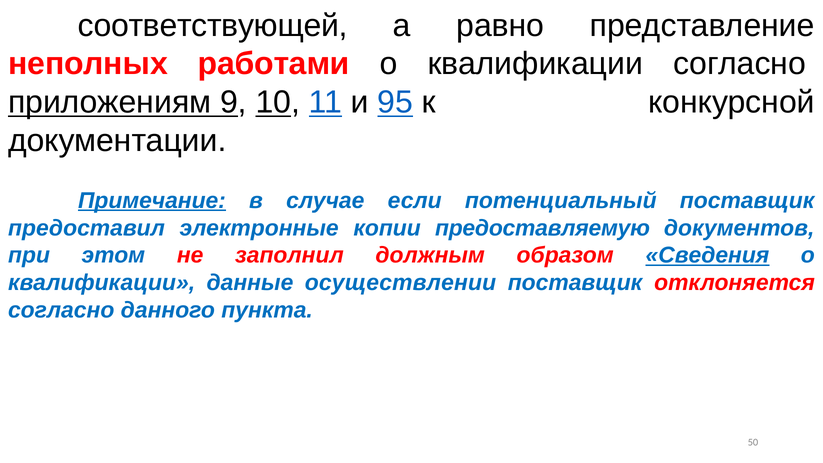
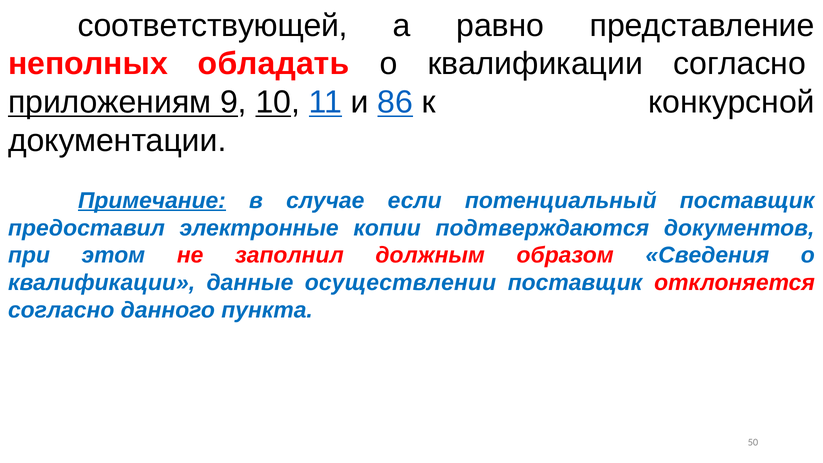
работами: работами -> обладать (274, 64)
95: 95 -> 86 (395, 102)
предоставляемую: предоставляемую -> подтверждаются (542, 228)
Сведения underline: present -> none (707, 255)
